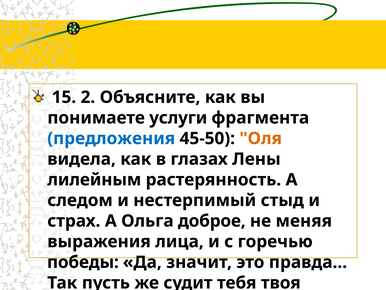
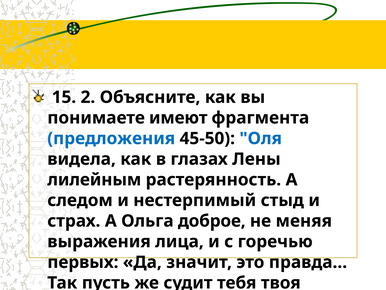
услуги: услуги -> имеют (178, 118)
Оля colour: orange -> blue (261, 138)
победы: победы -> первых (83, 262)
